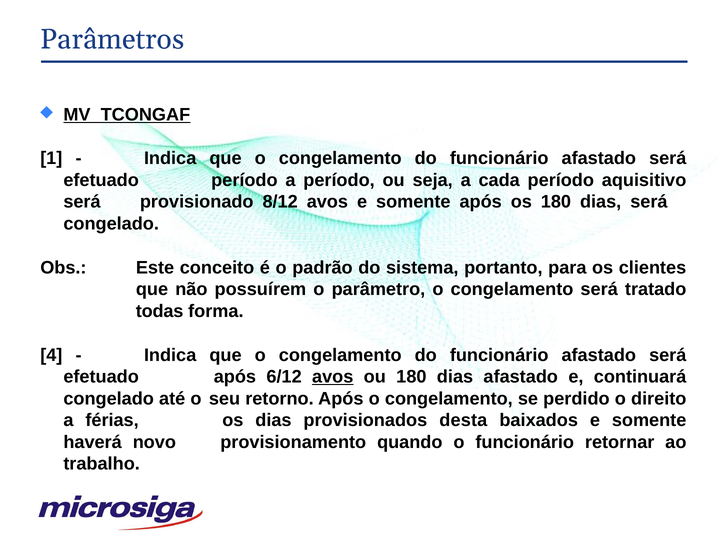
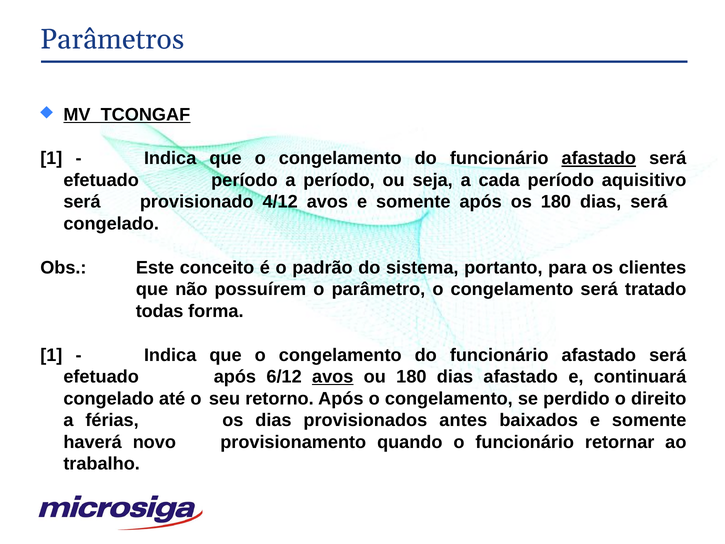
afastado underline: none -> present (599, 158)
8/12: 8/12 -> 4/12 (280, 202)
4: 4 -> 1 (51, 355)
desta: desta -> antes (463, 420)
